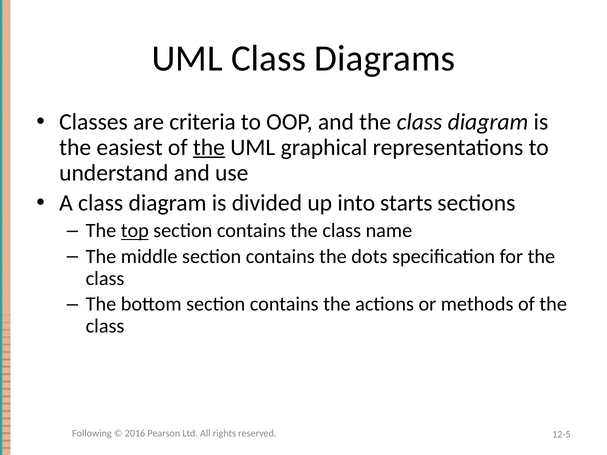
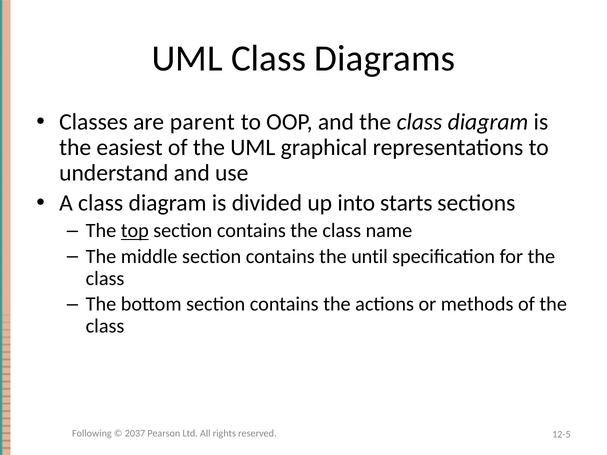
criteria: criteria -> parent (202, 122)
the underline: present -> none (209, 147)
dots: dots -> until (370, 257)
2016: 2016 -> 2037 (135, 434)
